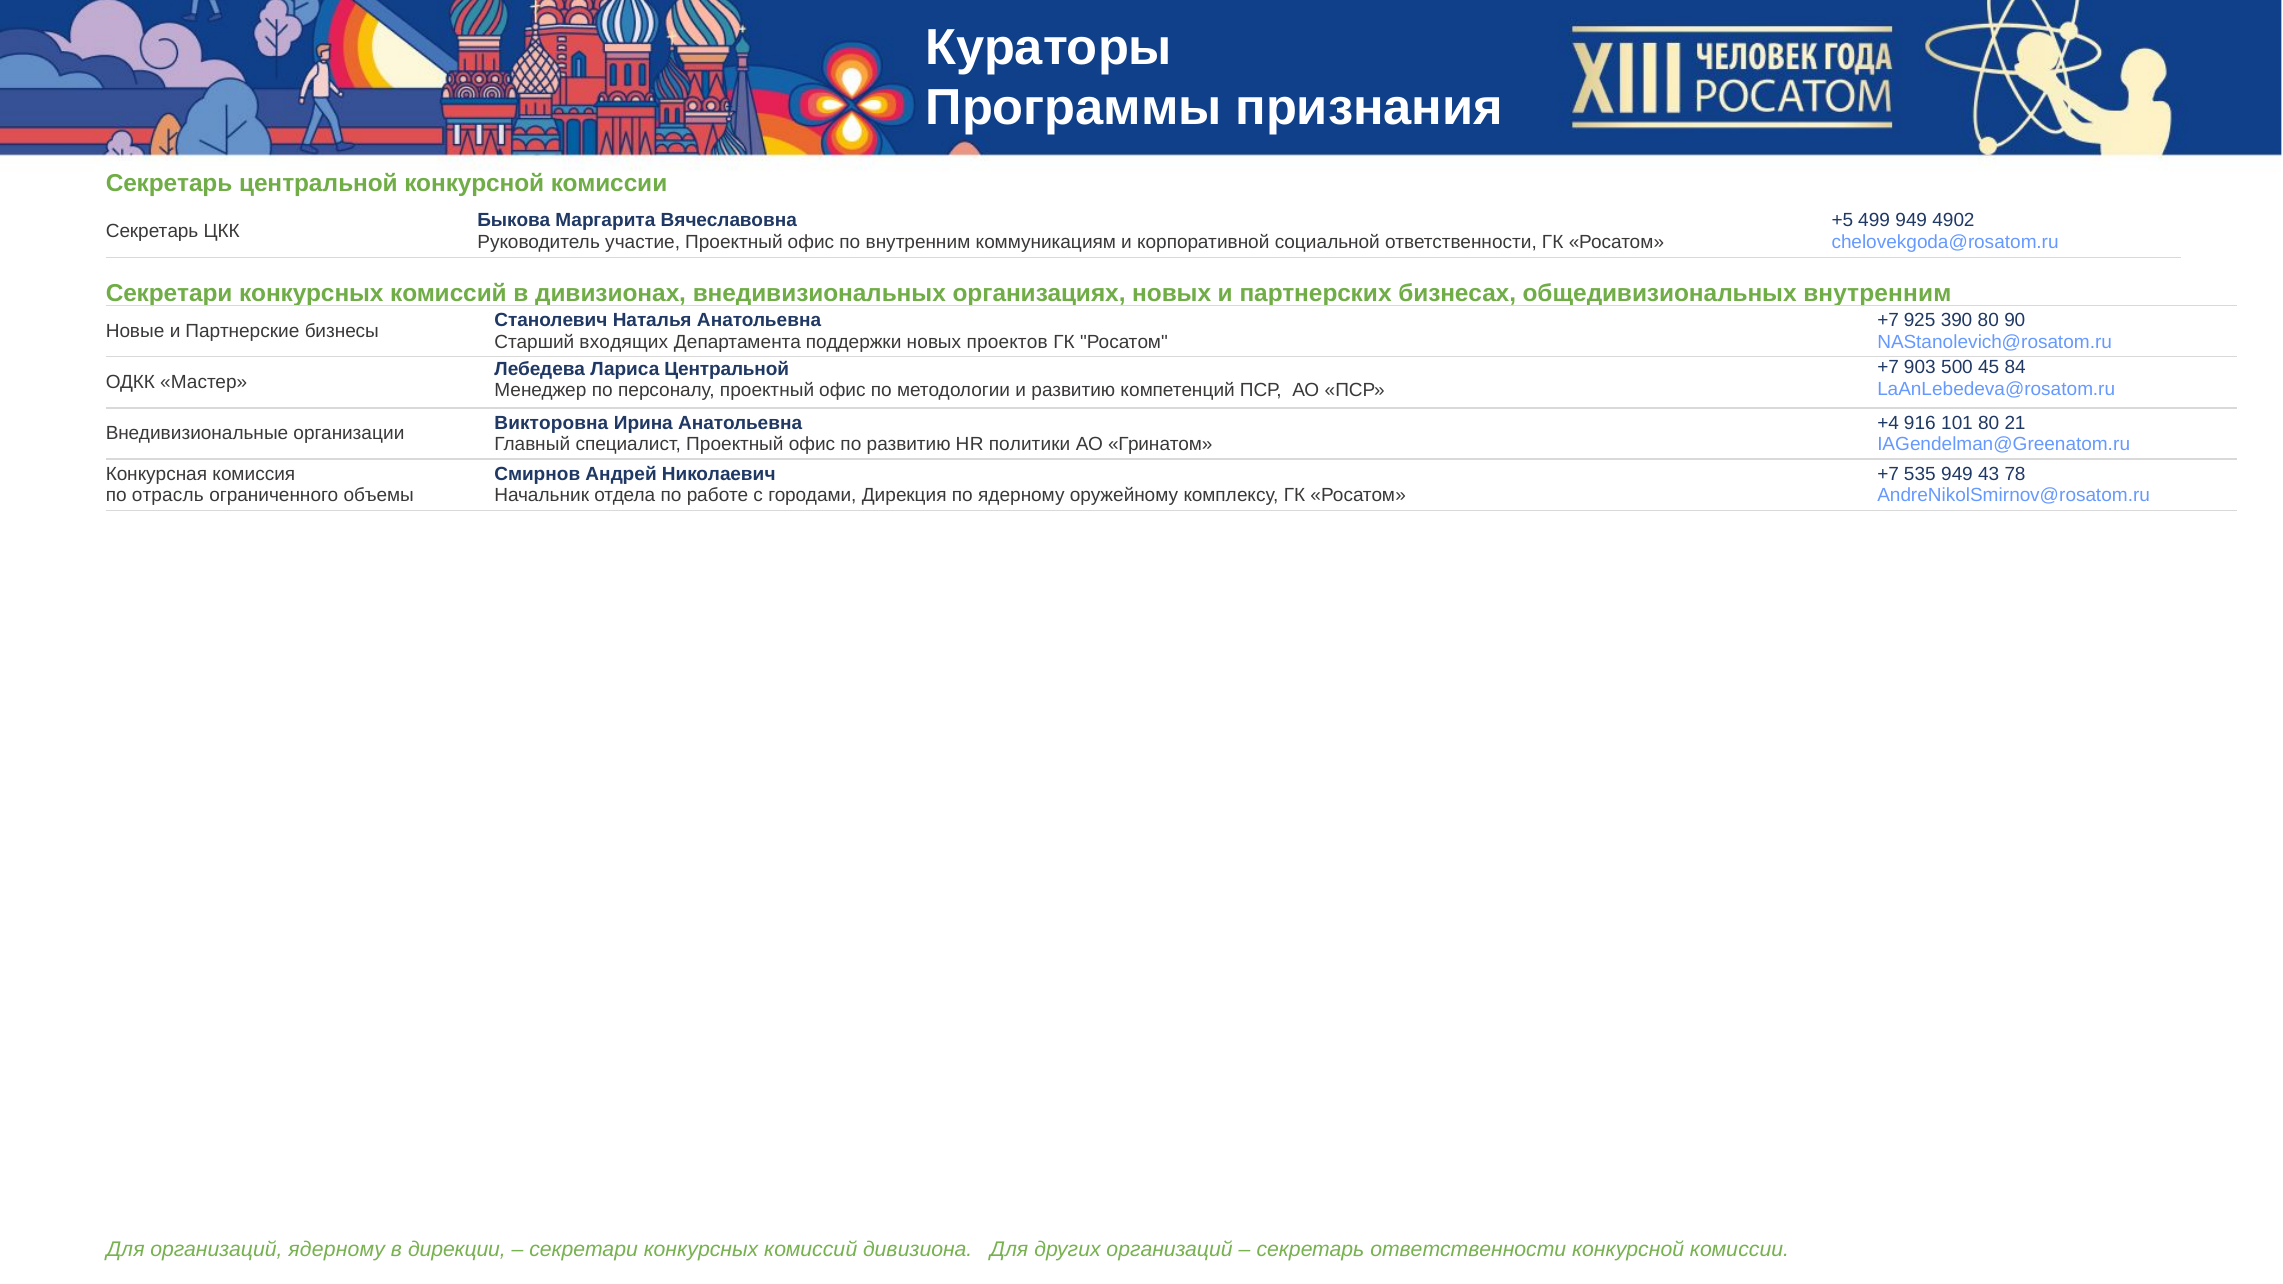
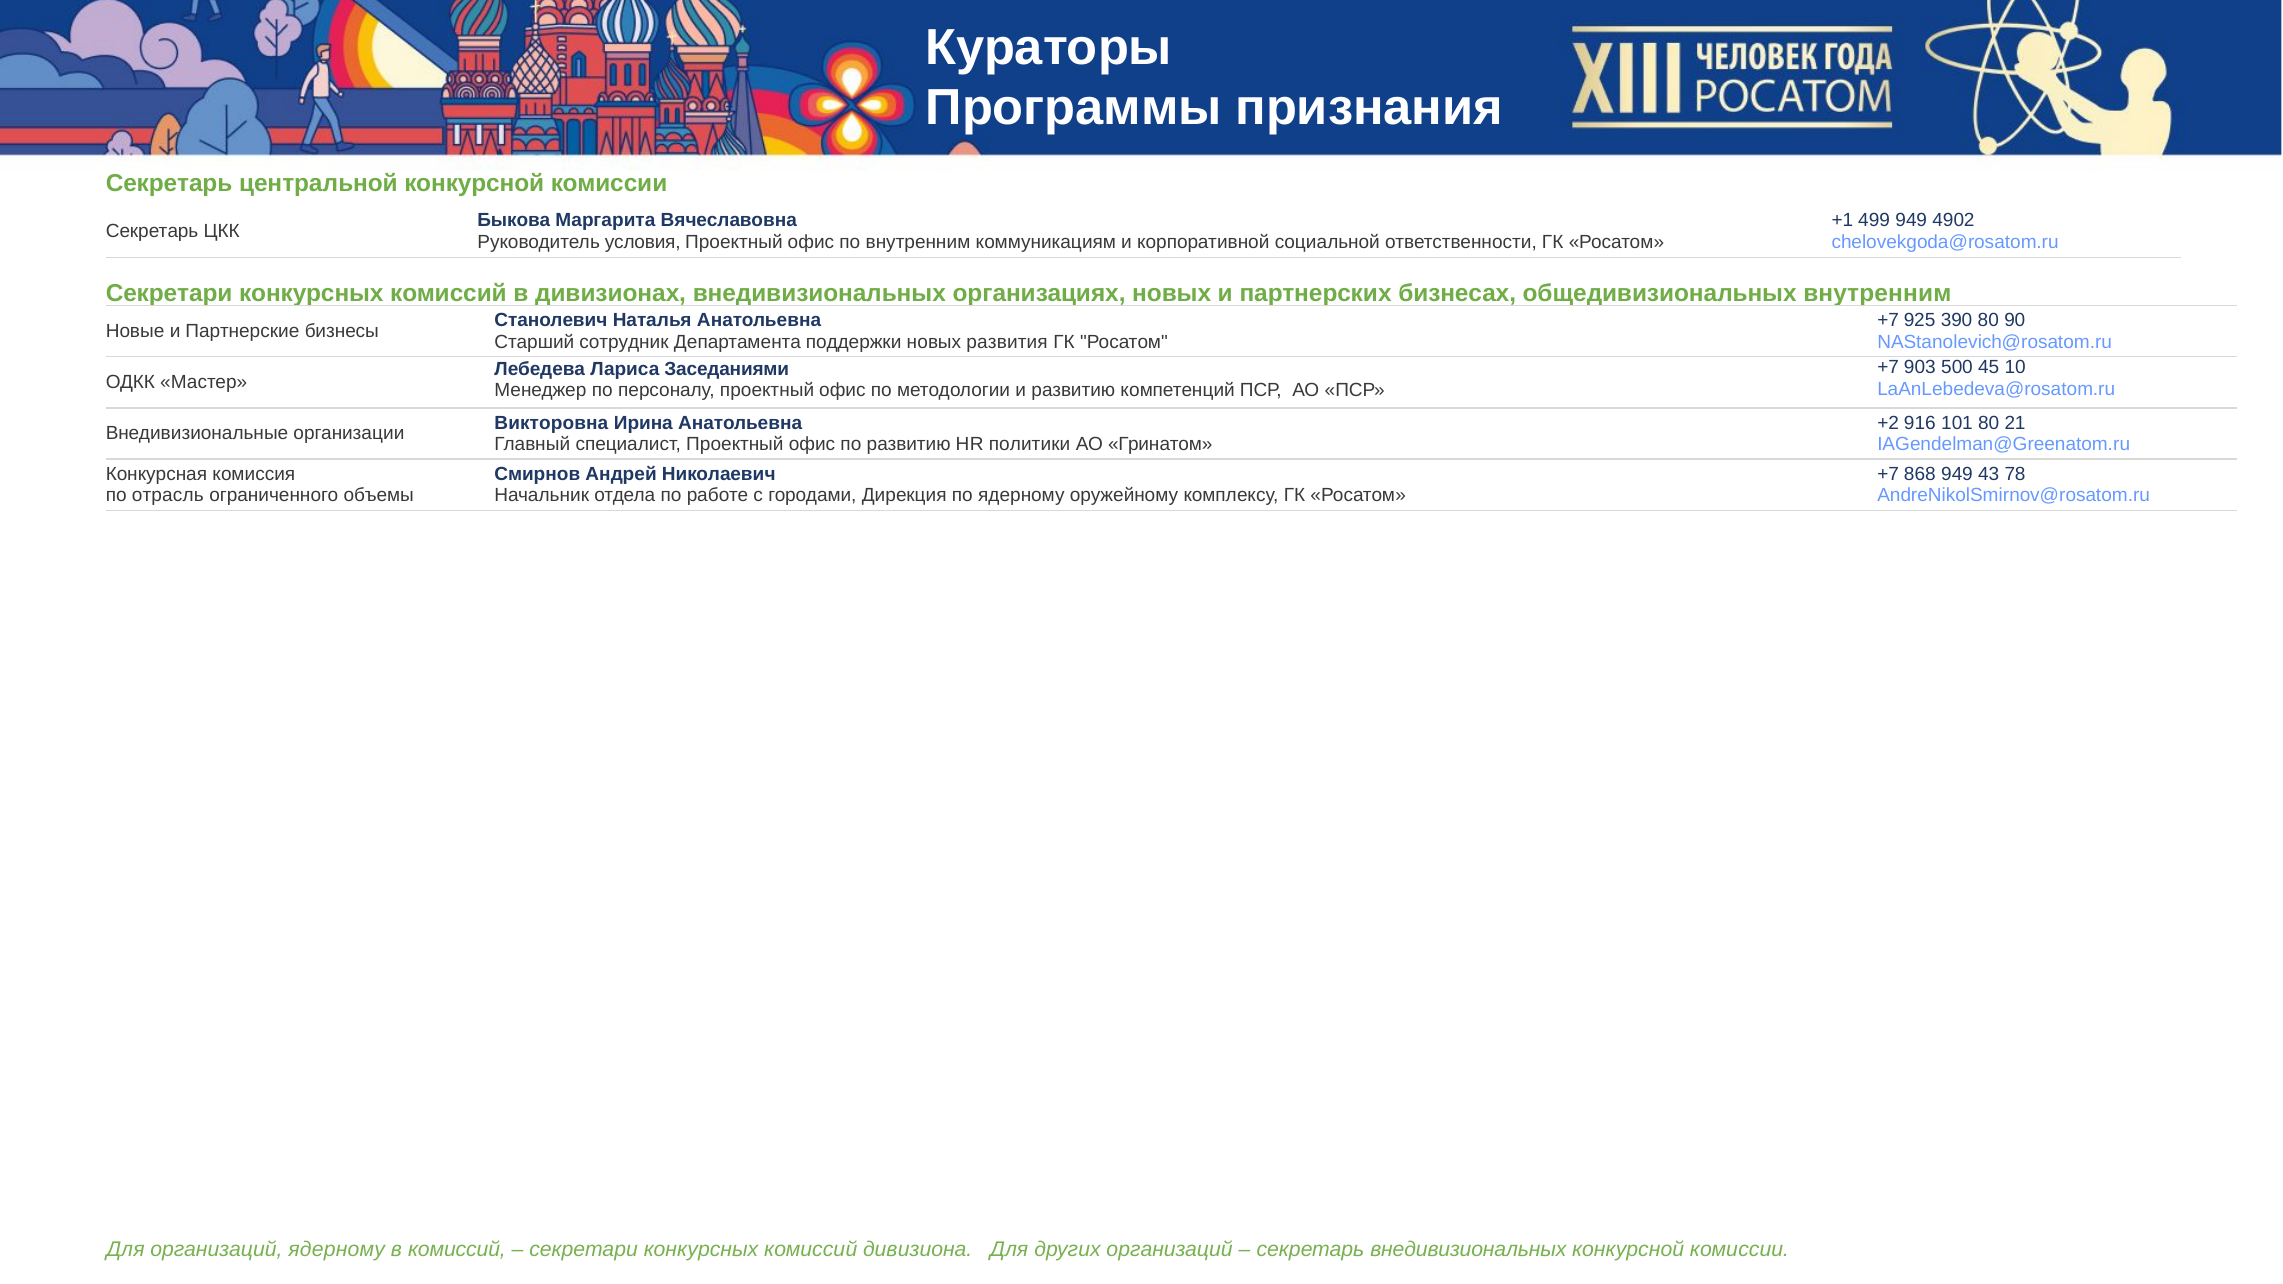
+5: +5 -> +1 (1842, 220)
участие: участие -> условия (643, 242)
входящих: входящих -> сотрудник (624, 342)
проектов: проектов -> развития (1007, 342)
84: 84 -> 10 (2015, 368)
Лариса Центральной: Центральной -> Заседаниями (727, 369)
+4: +4 -> +2 (1888, 423)
535: 535 -> 868 (1920, 474)
в дирекции: дирекции -> комиссий (457, 1250)
секретарь ответственности: ответственности -> внедивизиональных (1468, 1250)
